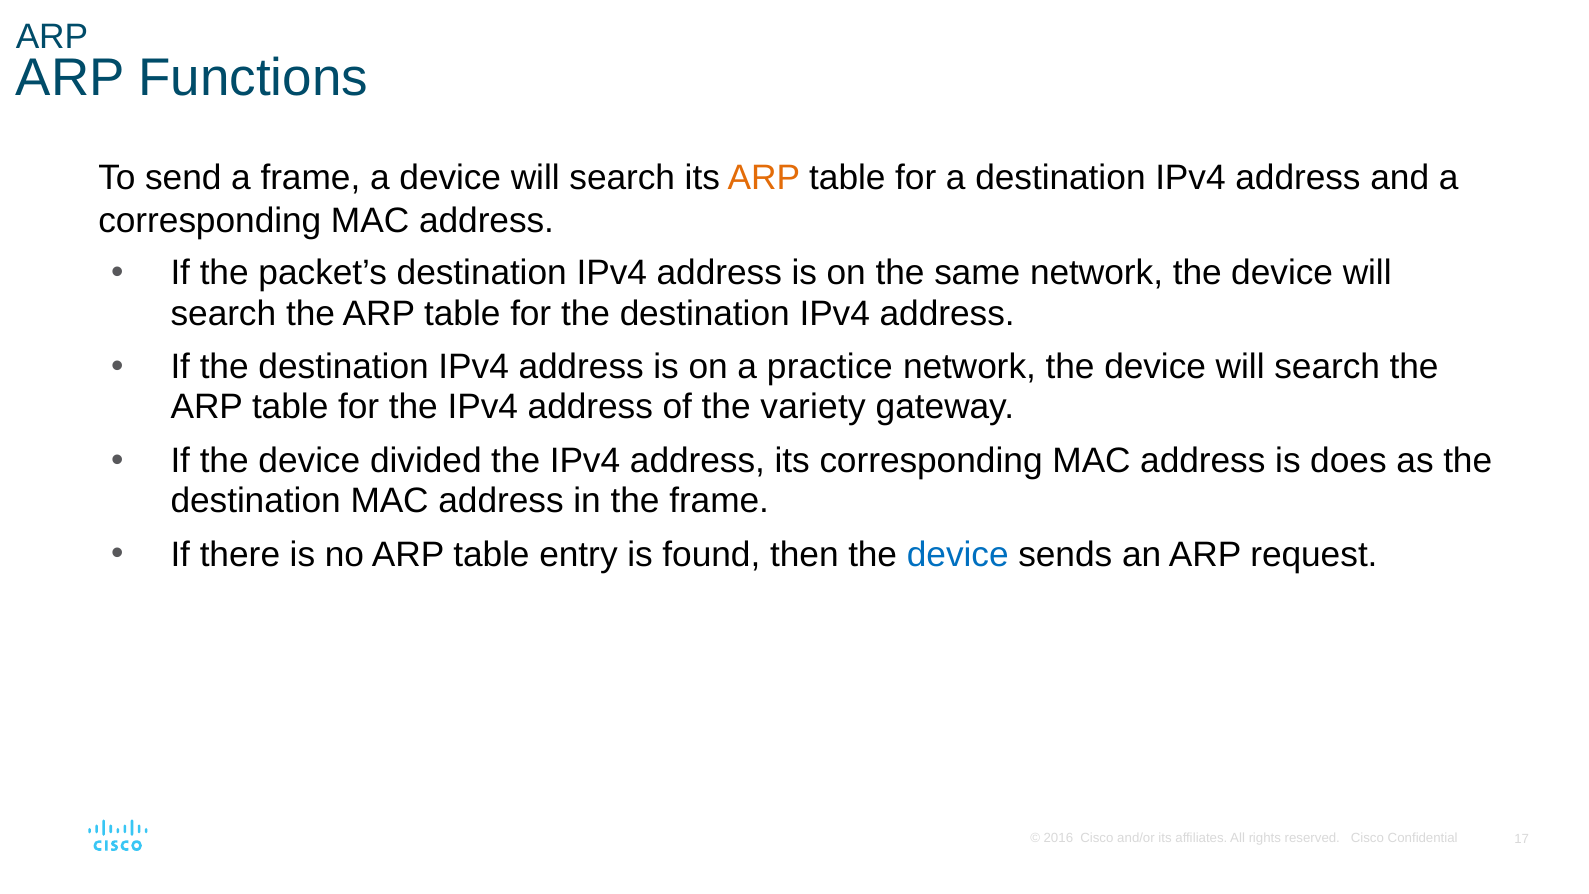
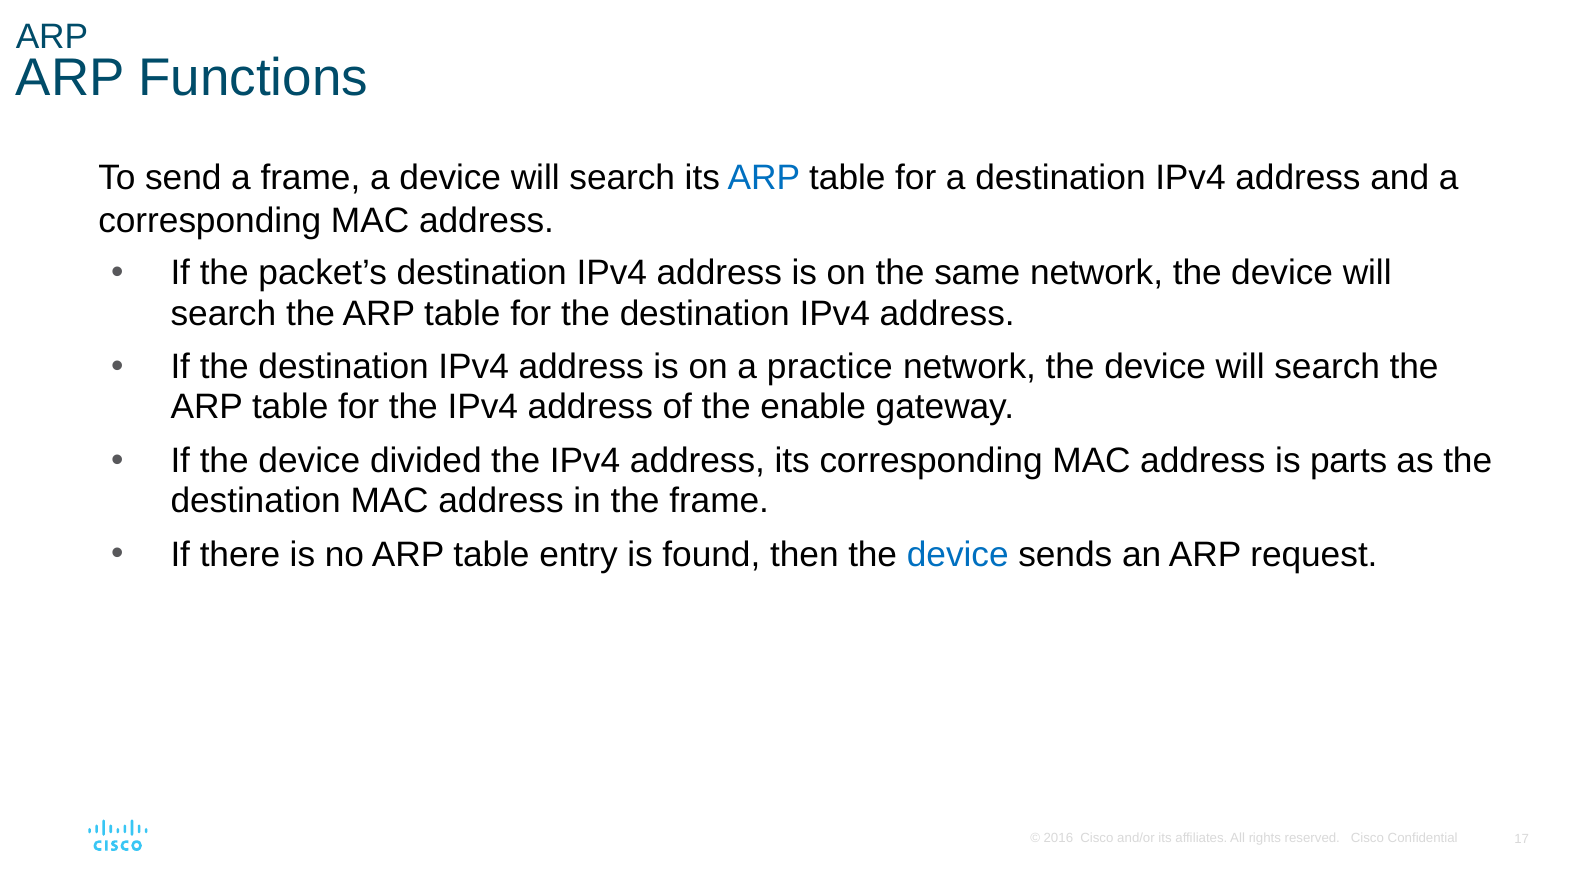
ARP colour: orange -> blue (764, 178)
variety: variety -> enable (813, 407)
does: does -> parts (1349, 461)
